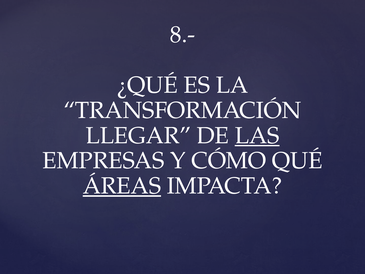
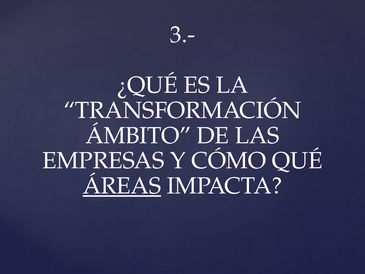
8.-: 8.- -> 3.- (183, 35)
LLEGAR: LLEGAR -> ÁMBITO (138, 135)
LAS underline: present -> none (257, 135)
